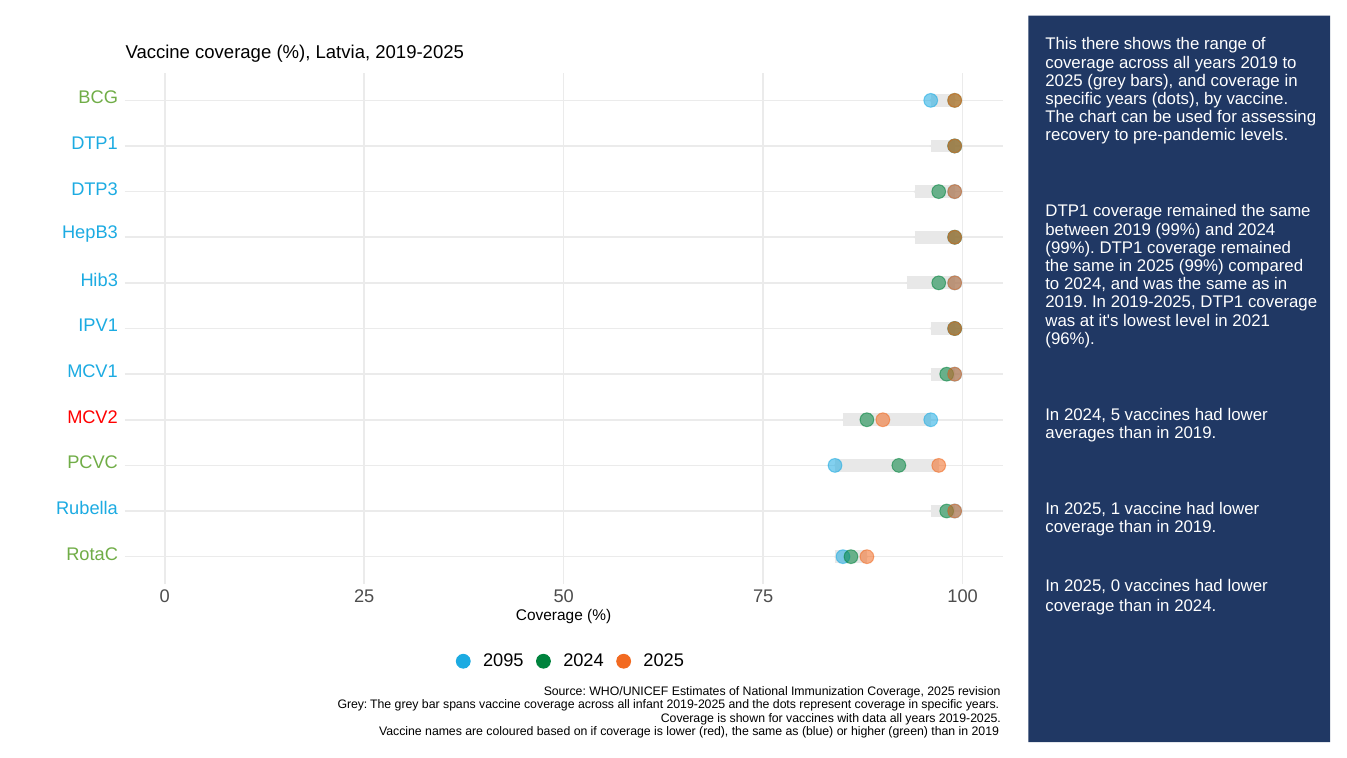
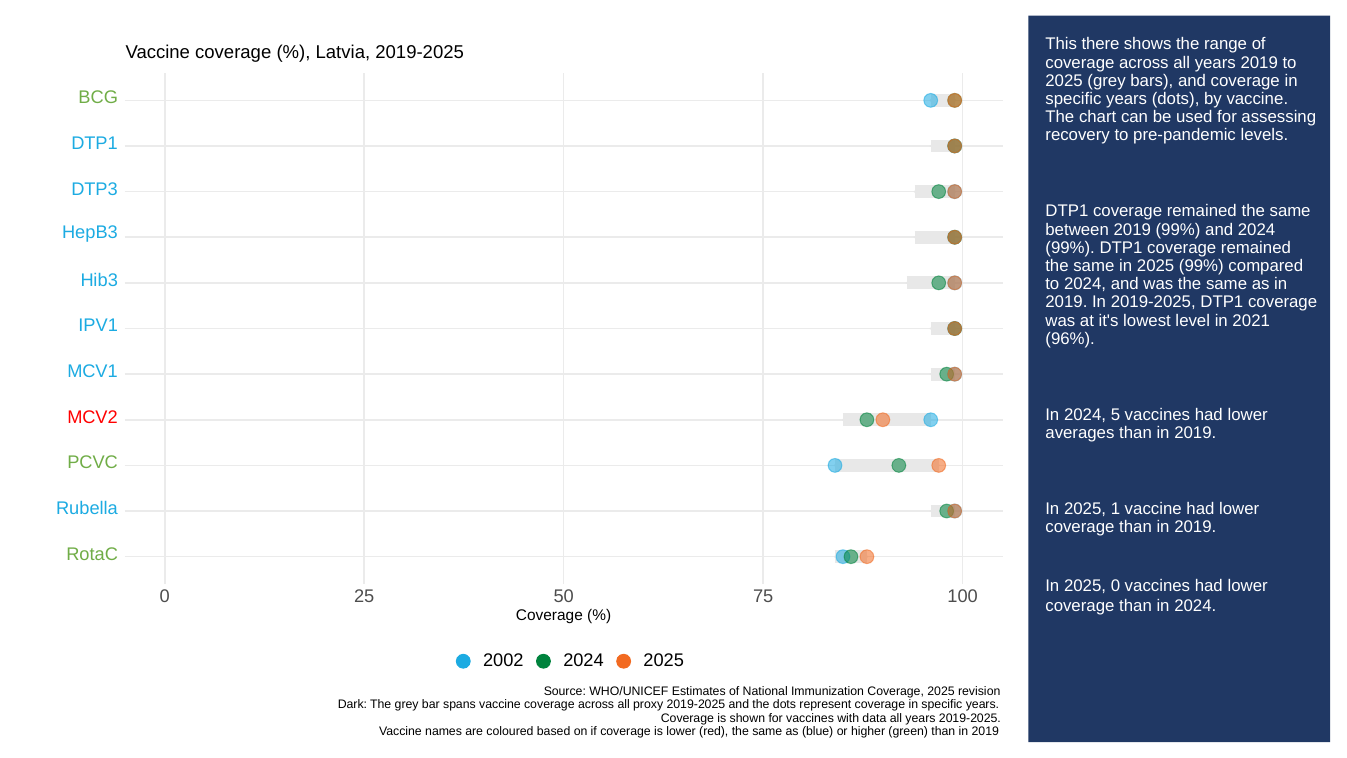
2095: 2095 -> 2002 (503, 660)
Grey: Grey -> Dark (352, 704)
infant: infant -> proxy (648, 704)
